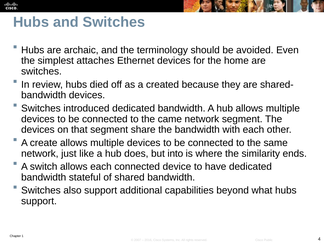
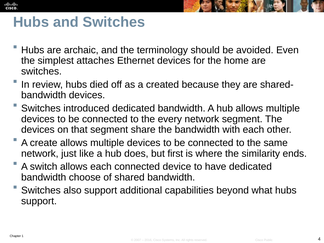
came: came -> every (170, 119)
into: into -> first (175, 153)
stateful: stateful -> choose (85, 177)
